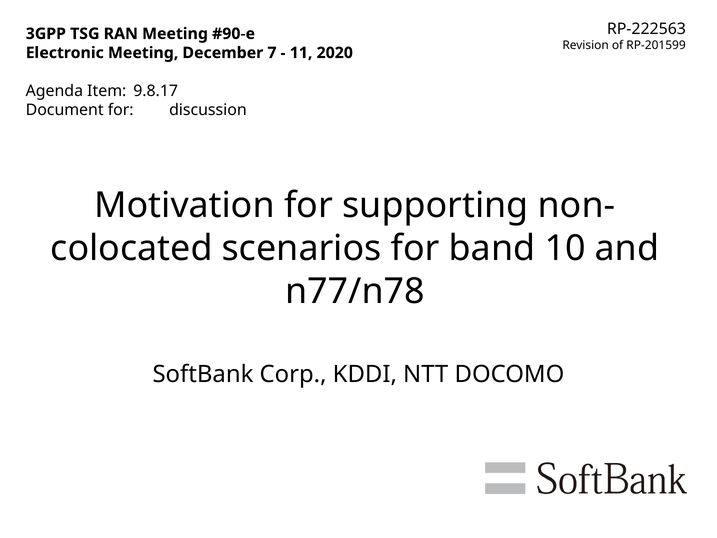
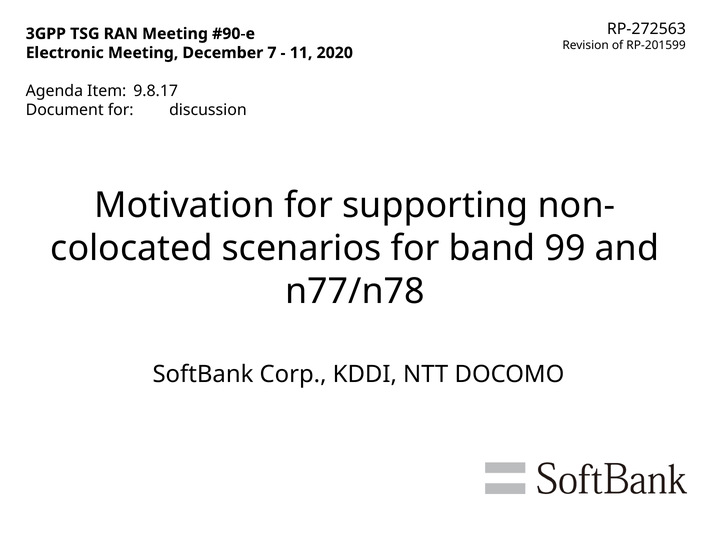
RP-222563: RP-222563 -> RP-272563 (646, 29)
10: 10 -> 99 (565, 248)
